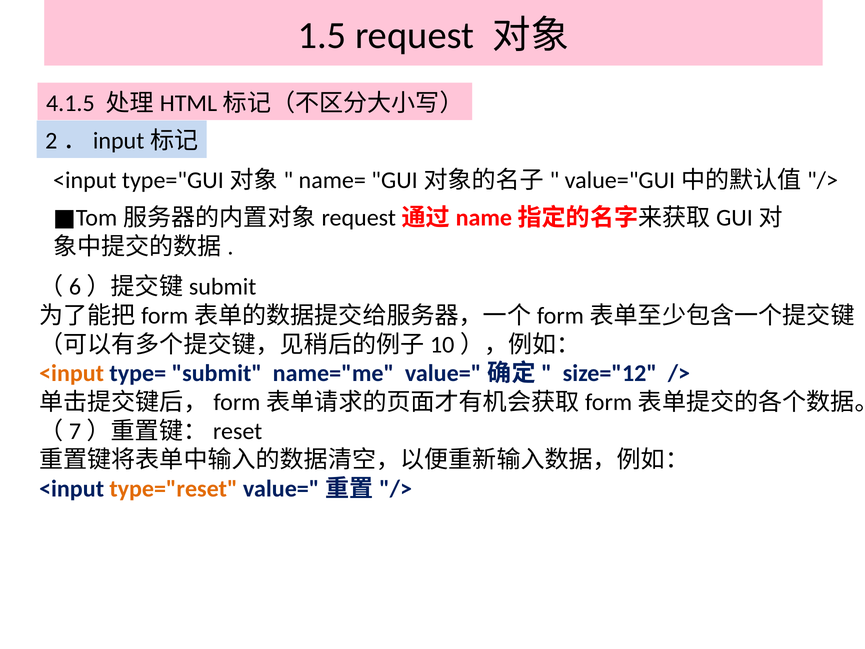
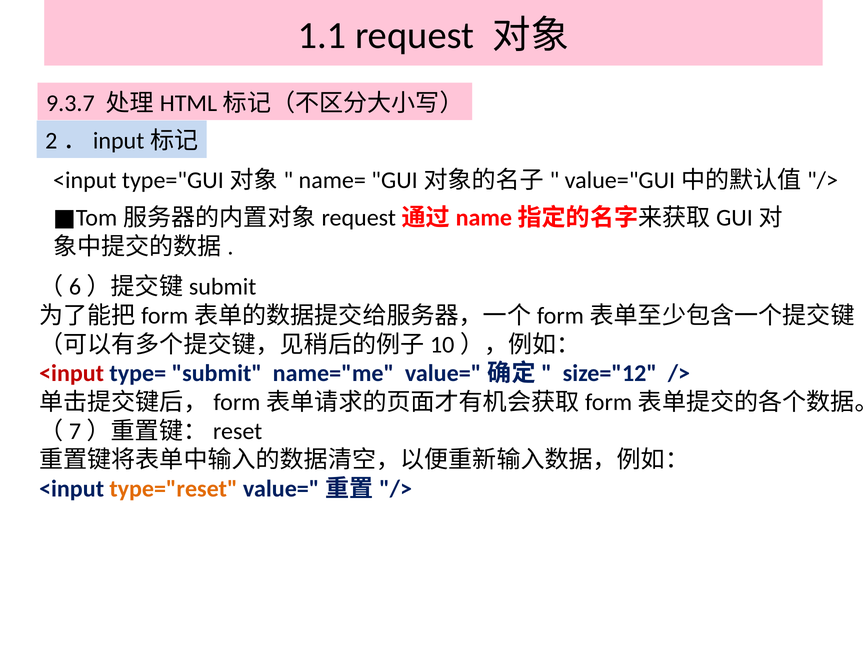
1.5: 1.5 -> 1.1 (322, 35)
4.1.5: 4.1.5 -> 9.3.7 (70, 103)
<input colour: orange -> red (72, 373)
